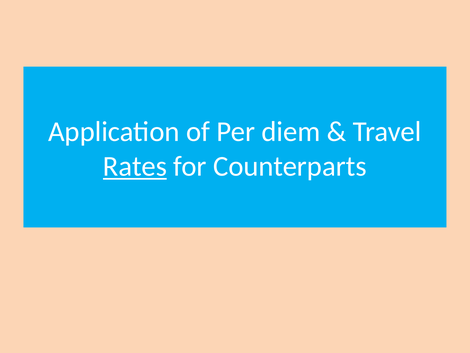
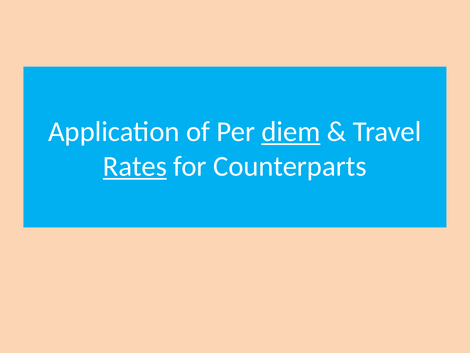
diem underline: none -> present (291, 132)
